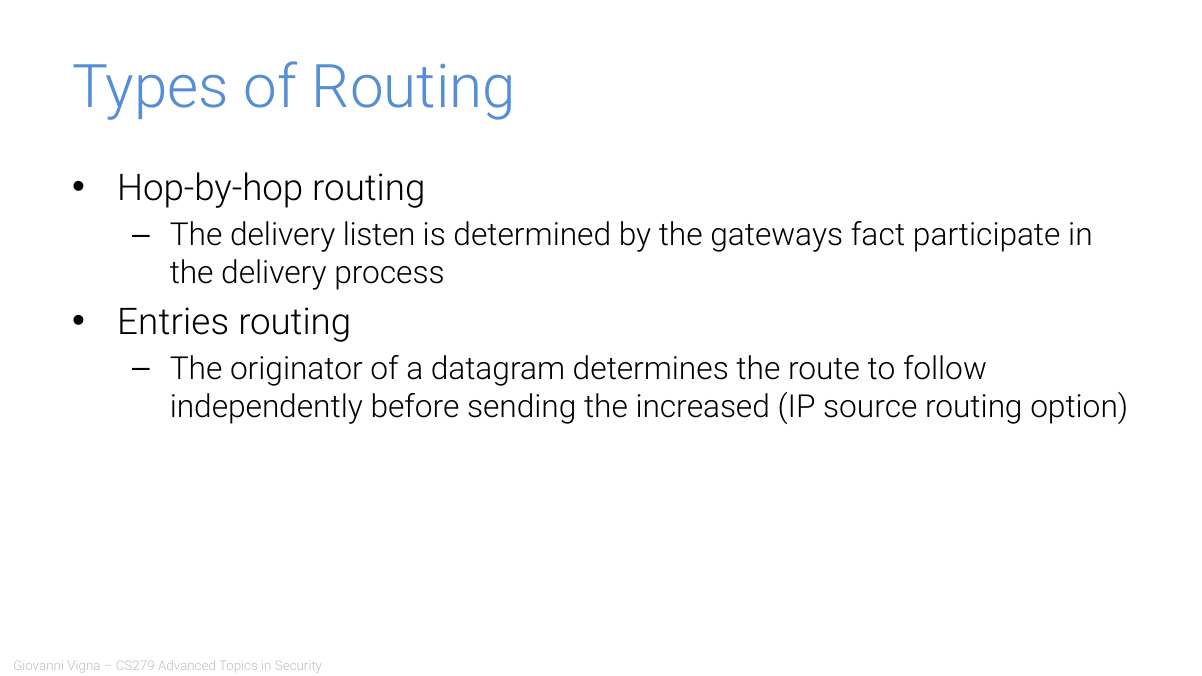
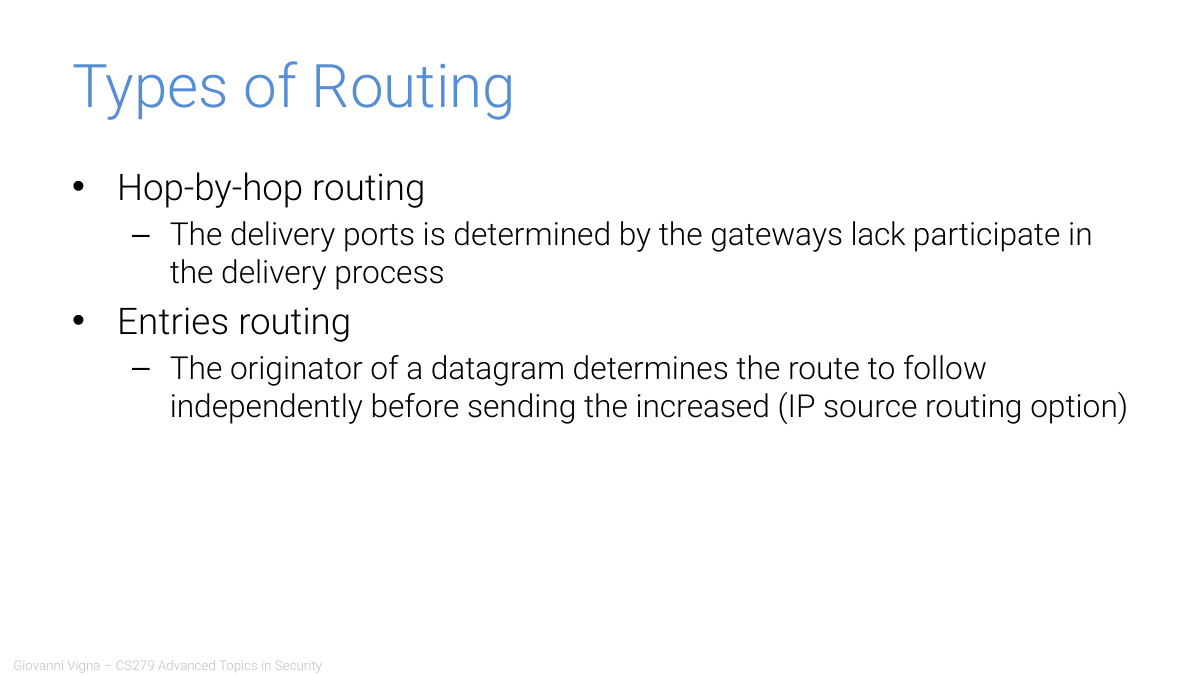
listen: listen -> ports (379, 235)
fact: fact -> lack (878, 235)
